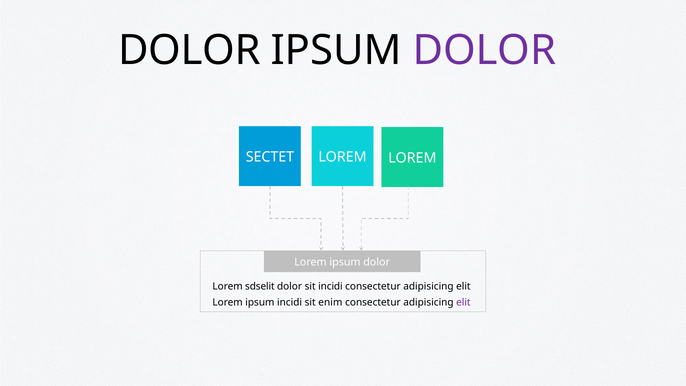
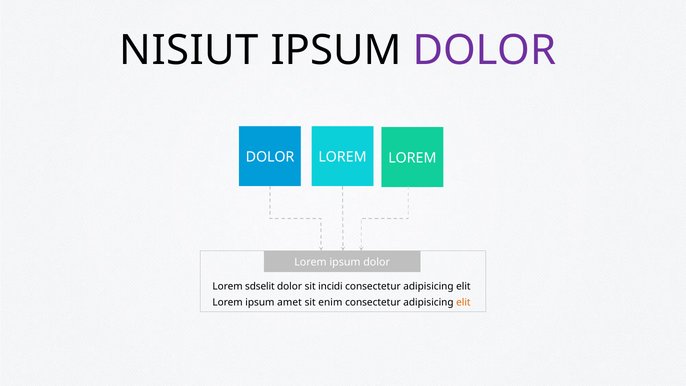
DOLOR: DOLOR -> NISIUT (189, 51)
SECTET: SECTET -> DOLOR (270, 157)
ipsum incidi: incidi -> amet (289, 302)
elit colour: purple -> orange (463, 302)
